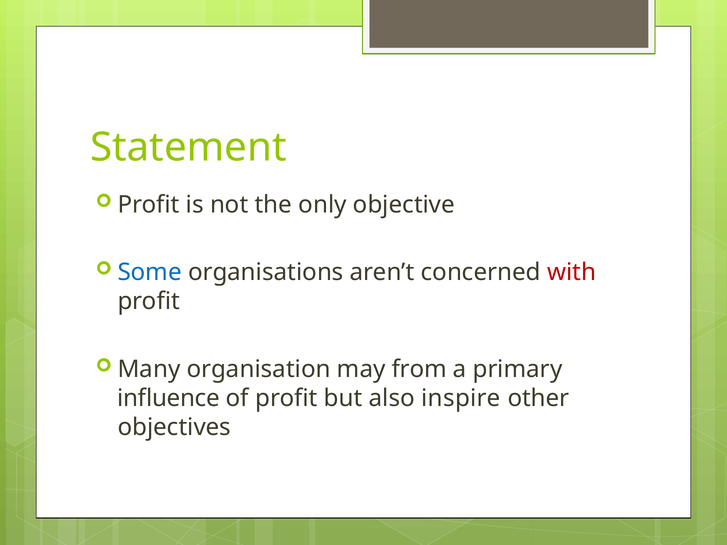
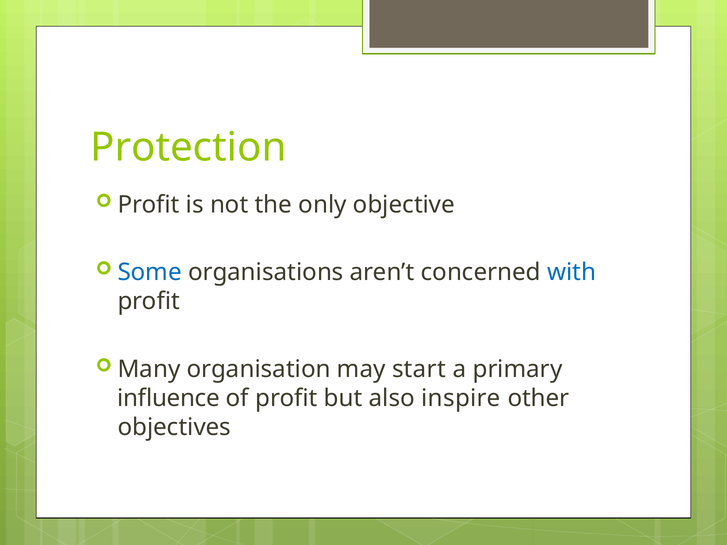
Statement: Statement -> Protection (188, 148)
with colour: red -> blue (572, 272)
from: from -> start (419, 369)
